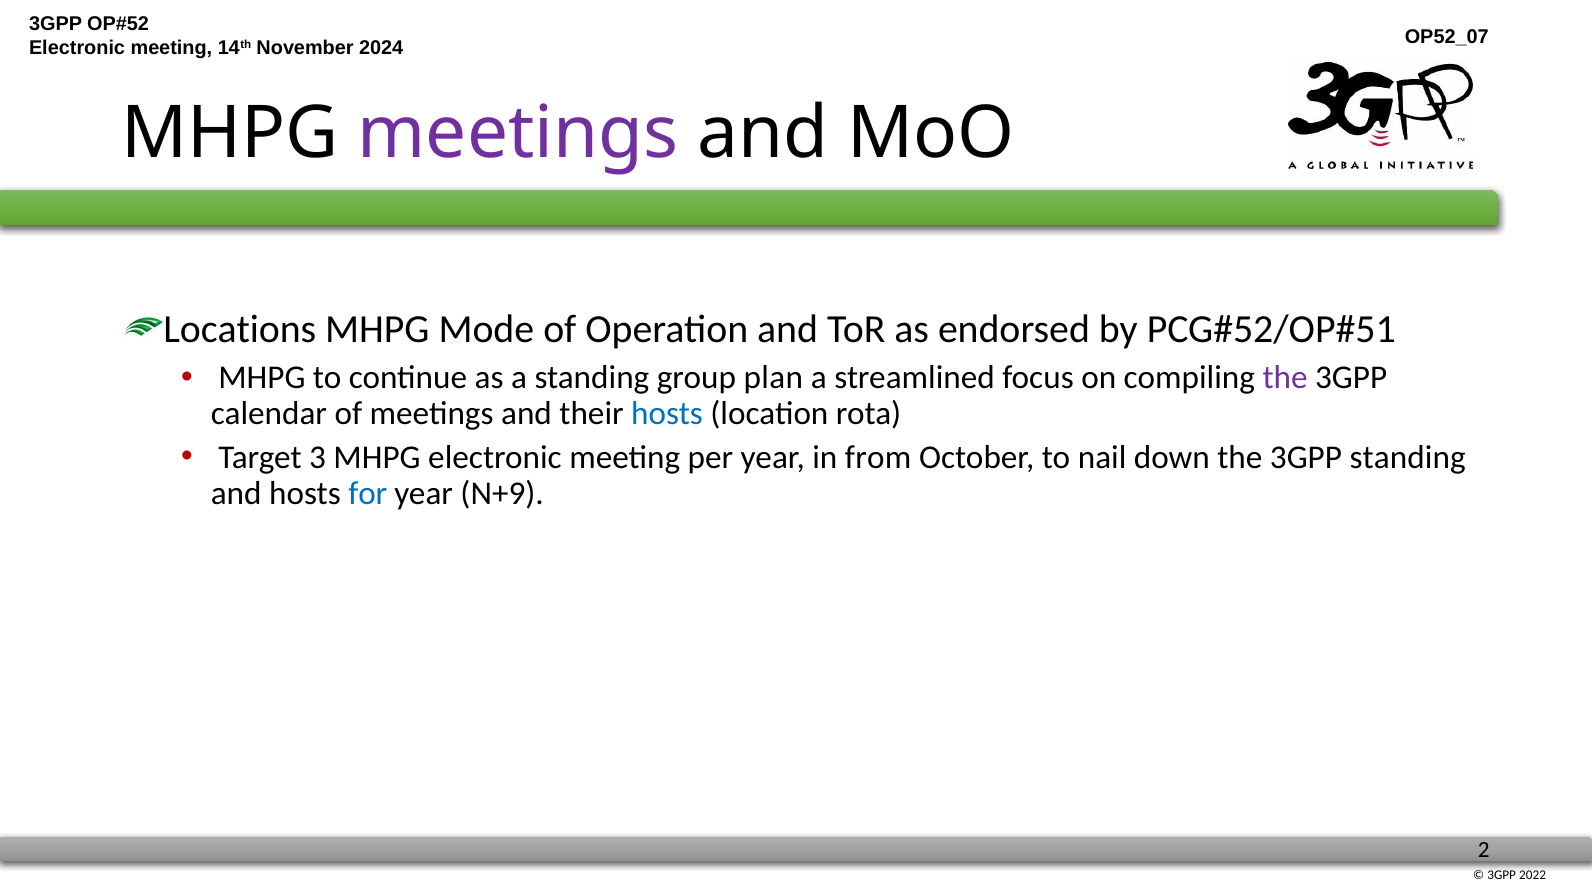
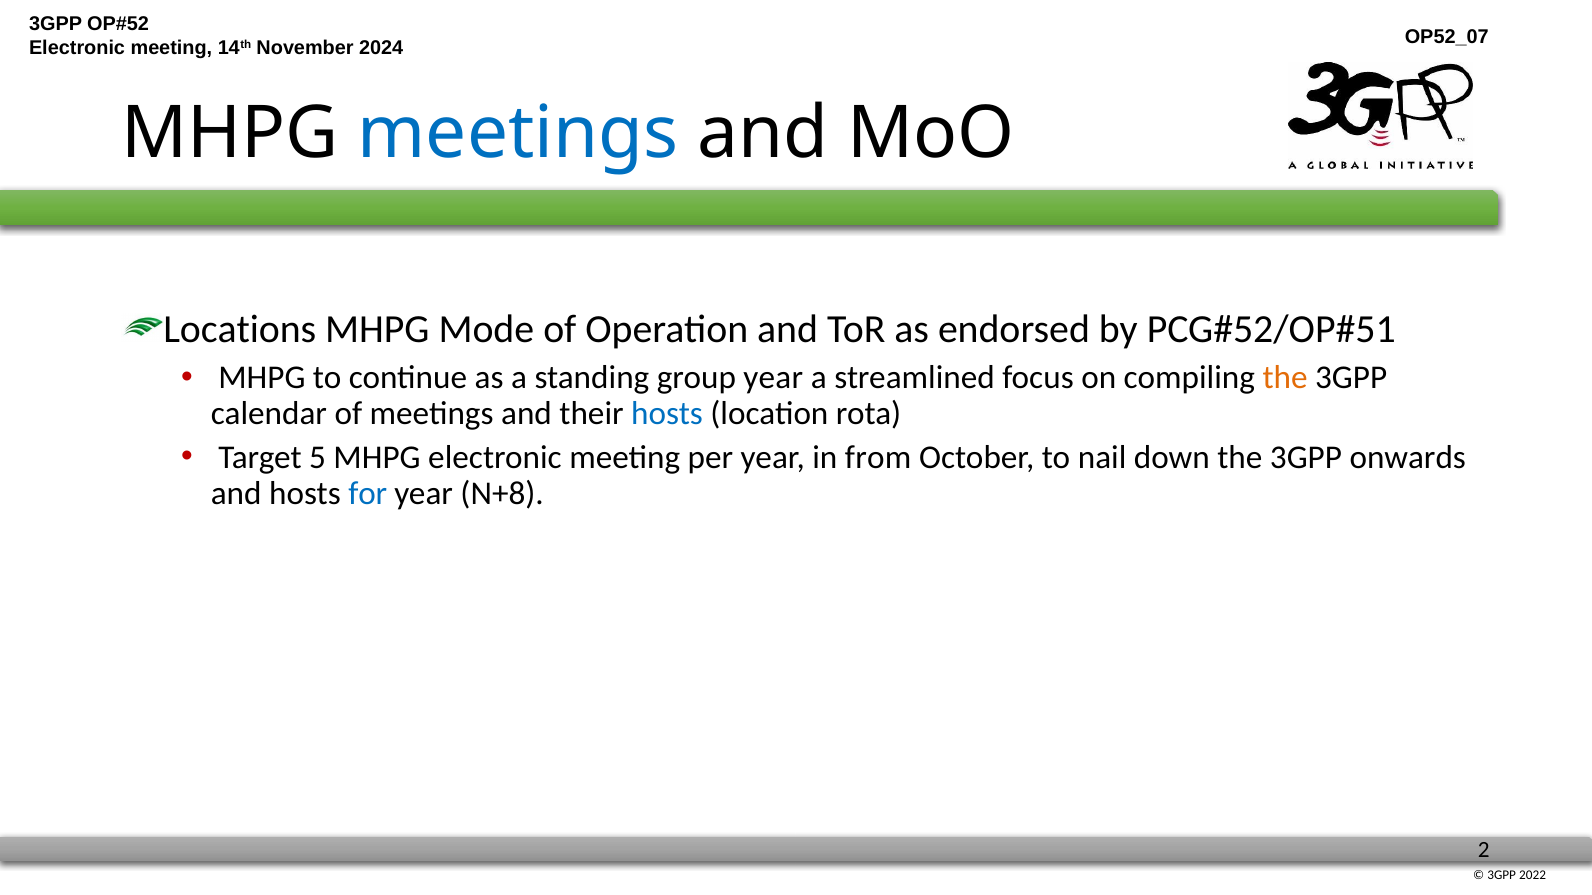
meetings colour: purple -> blue (518, 134)
group plan: plan -> year (773, 378)
the colour: purple -> orange (1285, 378)
3: 3 -> 5 (318, 458)
3GPP standing: standing -> onwards (1408, 458)
N+9: N+9 -> N+8 (502, 493)
